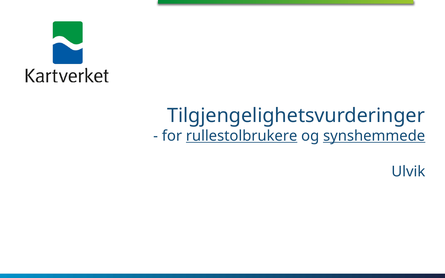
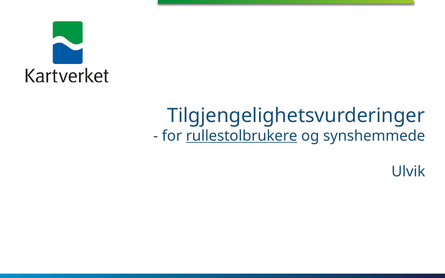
synshemmede underline: present -> none (374, 136)
